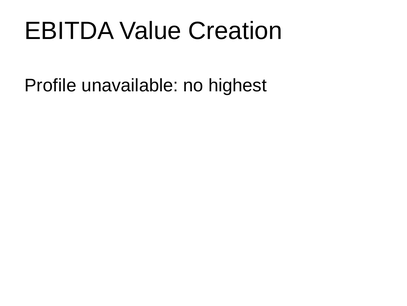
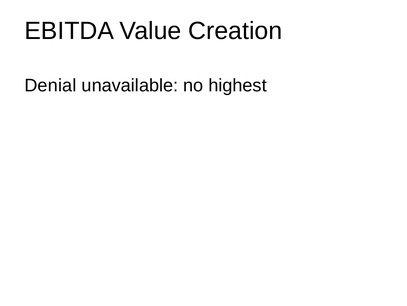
Profile: Profile -> Denial (50, 85)
